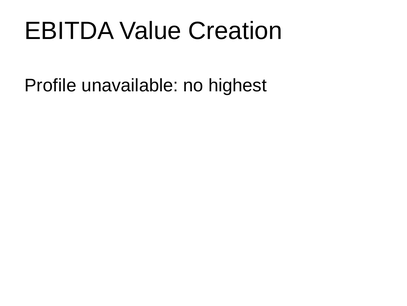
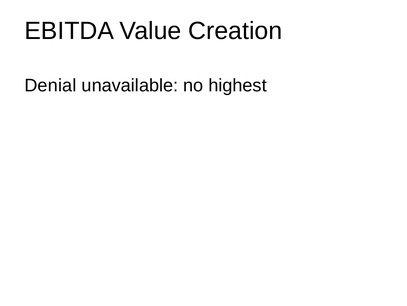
Profile: Profile -> Denial (50, 85)
